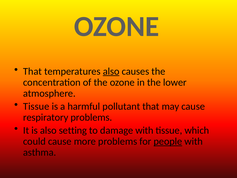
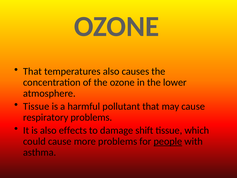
also underline: present -> none (111, 71)
setting: setting -> effects (73, 130)
damage with: with -> shift (144, 130)
